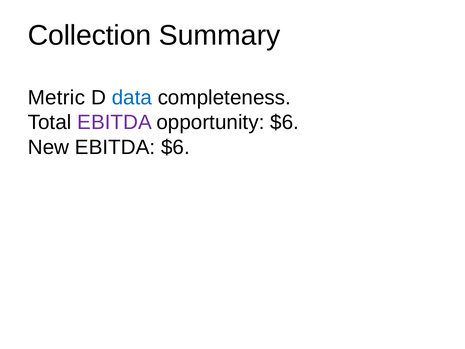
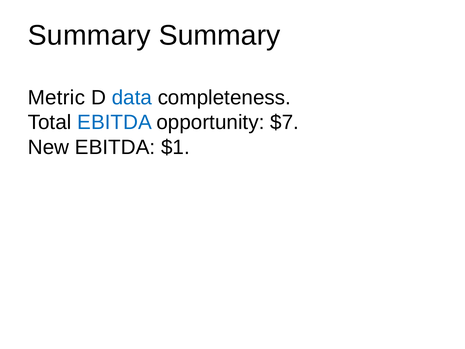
Collection: Collection -> Summary (89, 35)
EBITDA colour: purple -> blue (115, 122)
opportunity $6: $6 -> $7 (285, 122)
EBITDA $6: $6 -> $1 (175, 147)
